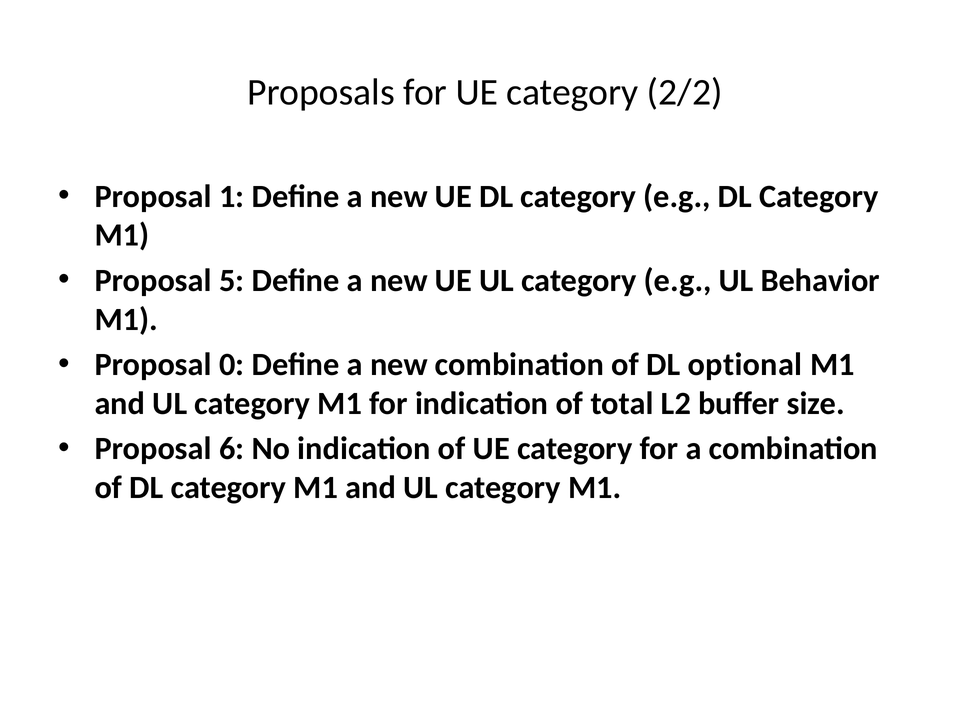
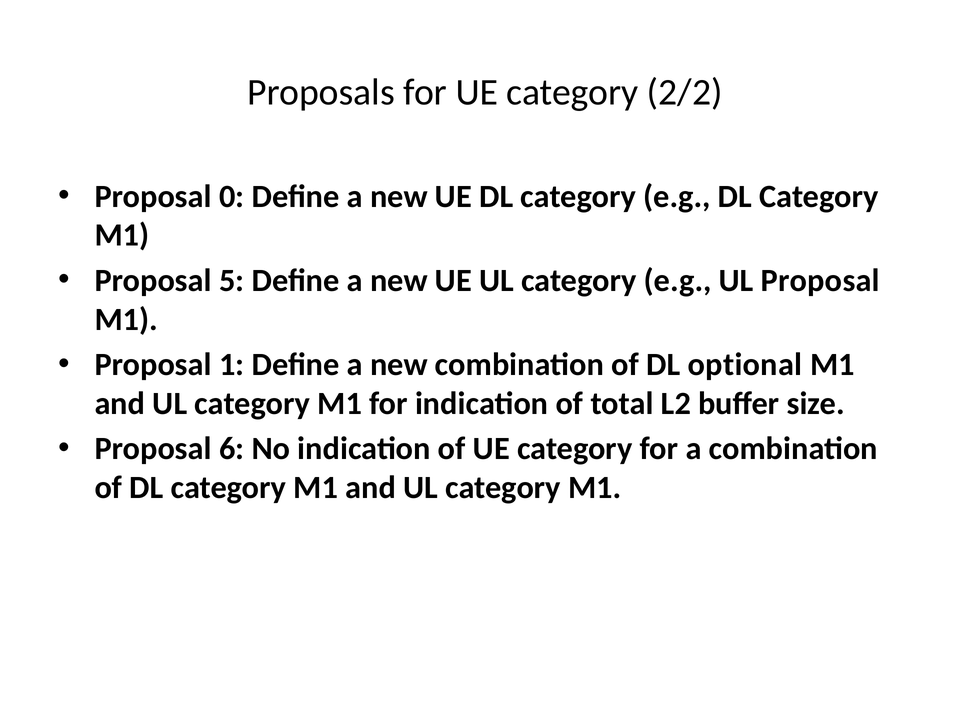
1: 1 -> 0 (232, 196)
UL Behavior: Behavior -> Proposal (820, 280)
0: 0 -> 1 (232, 364)
